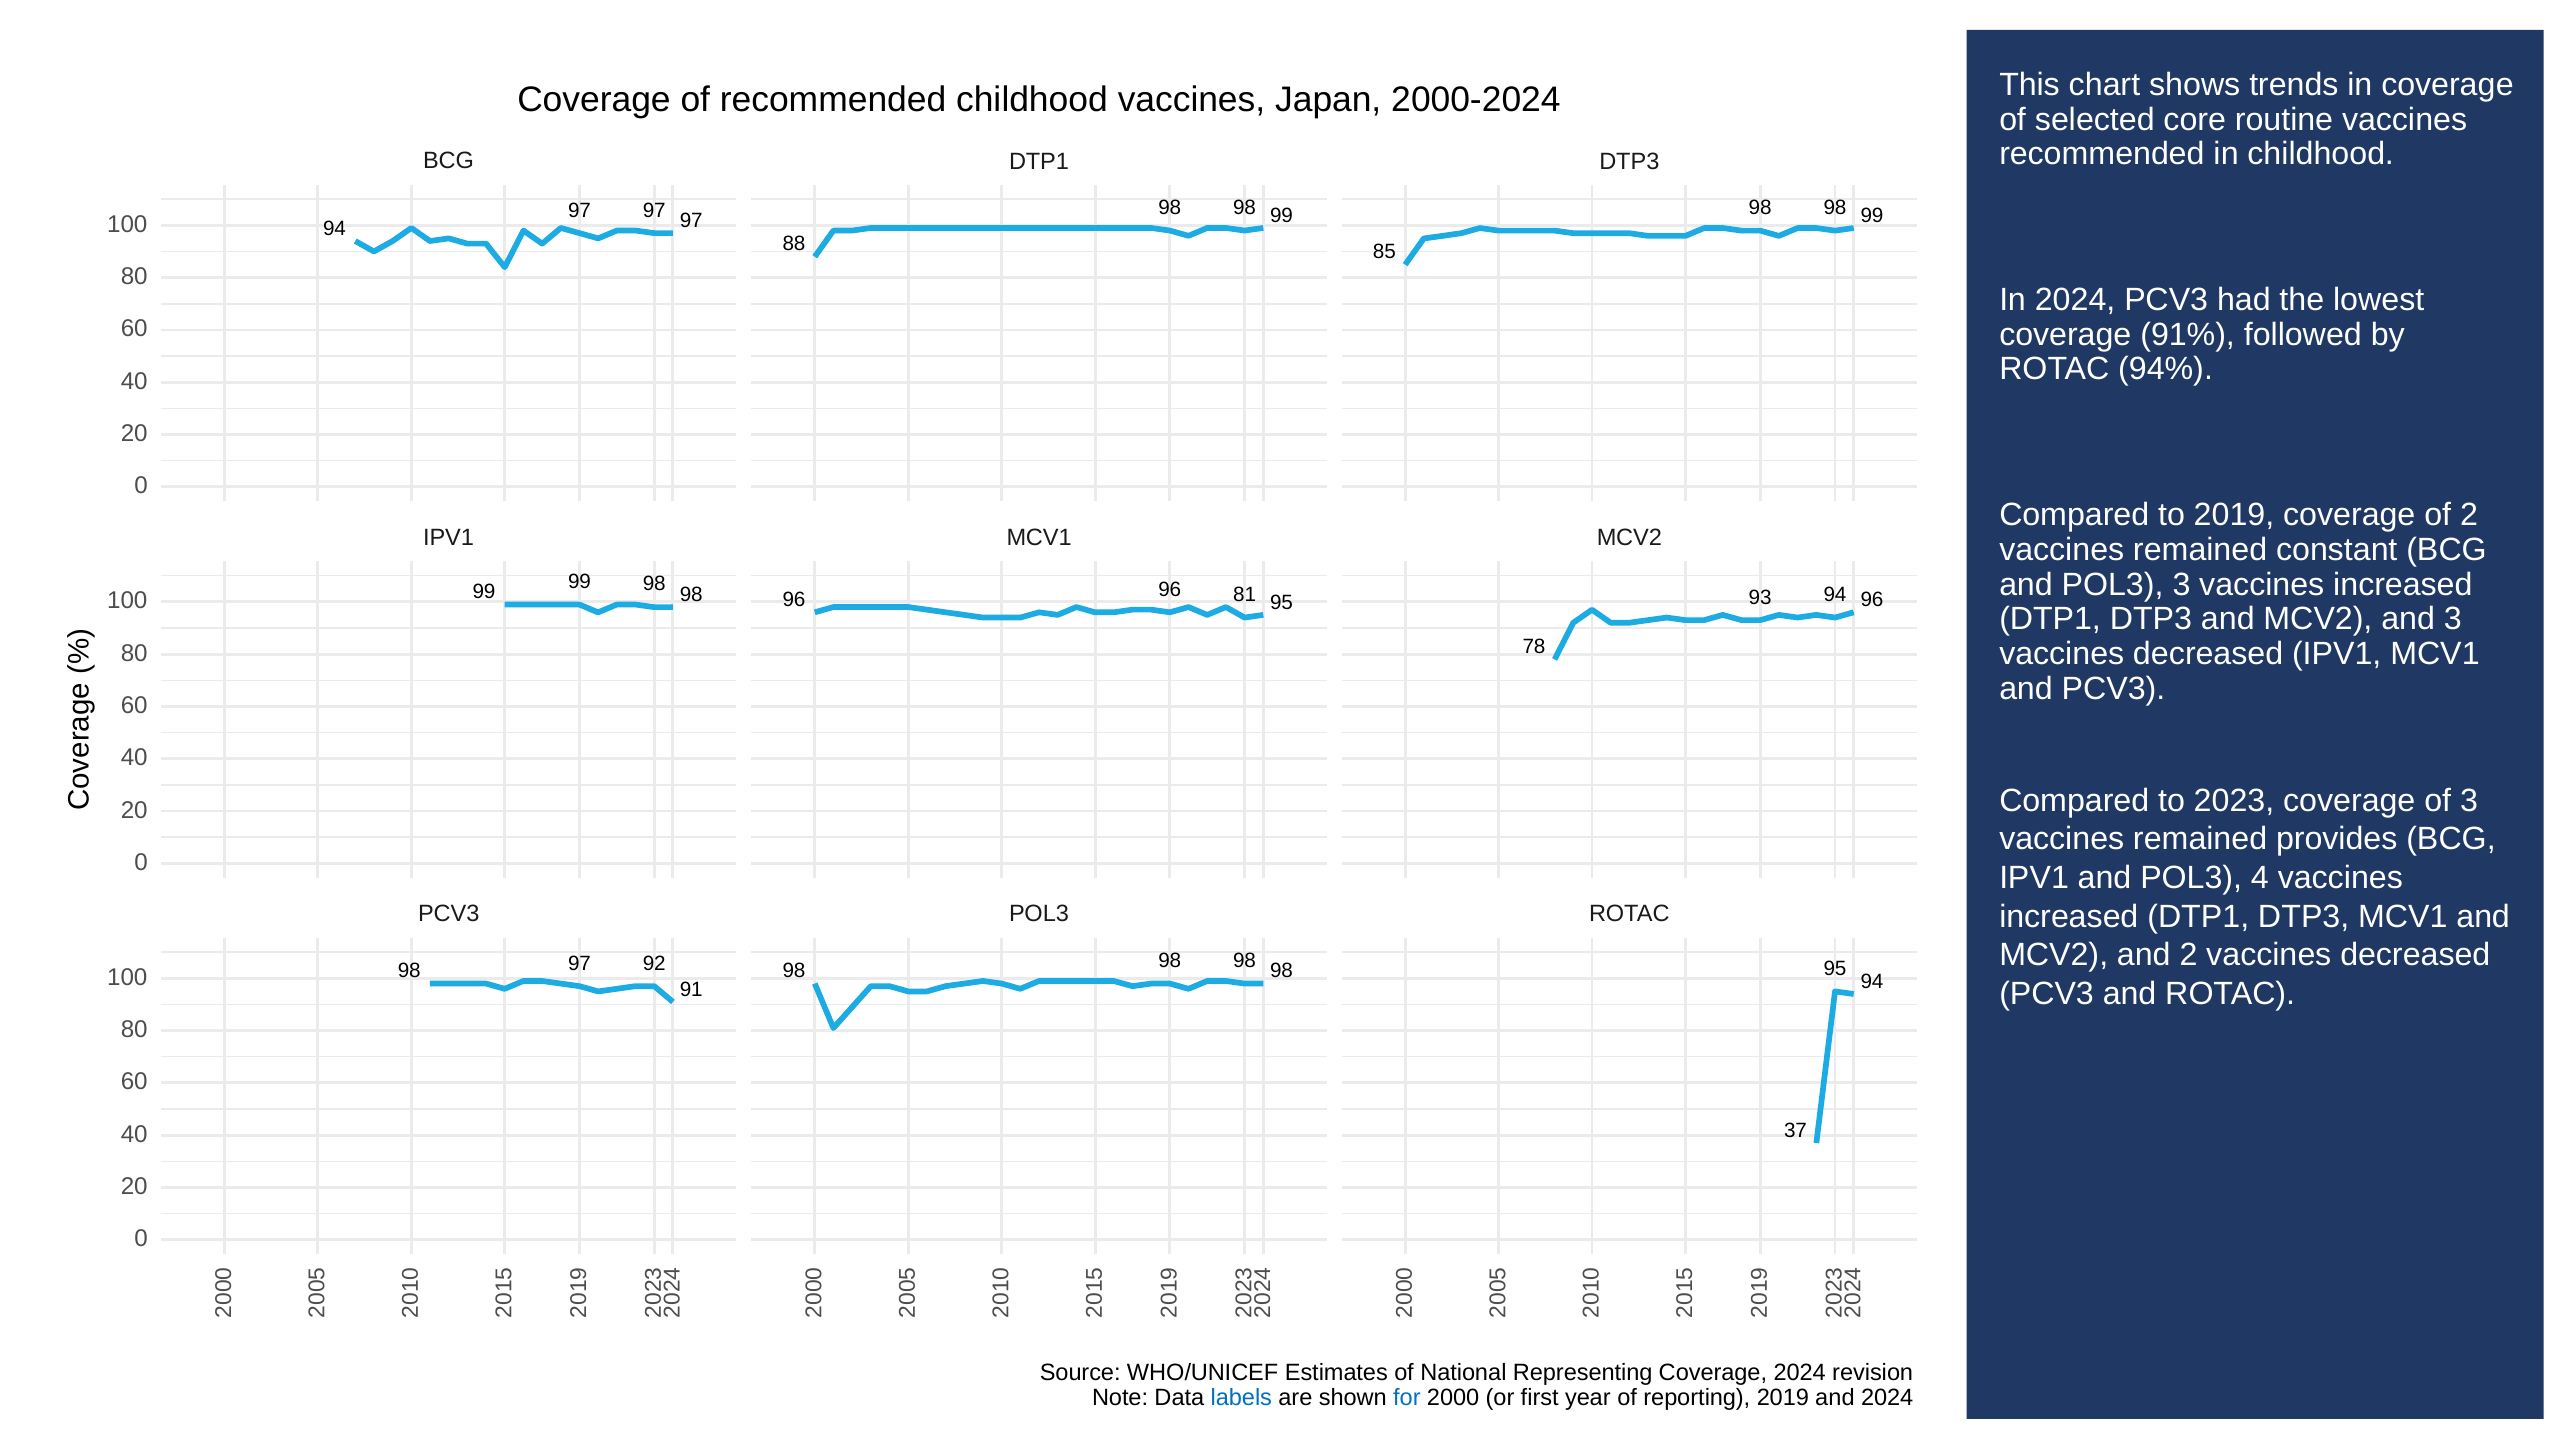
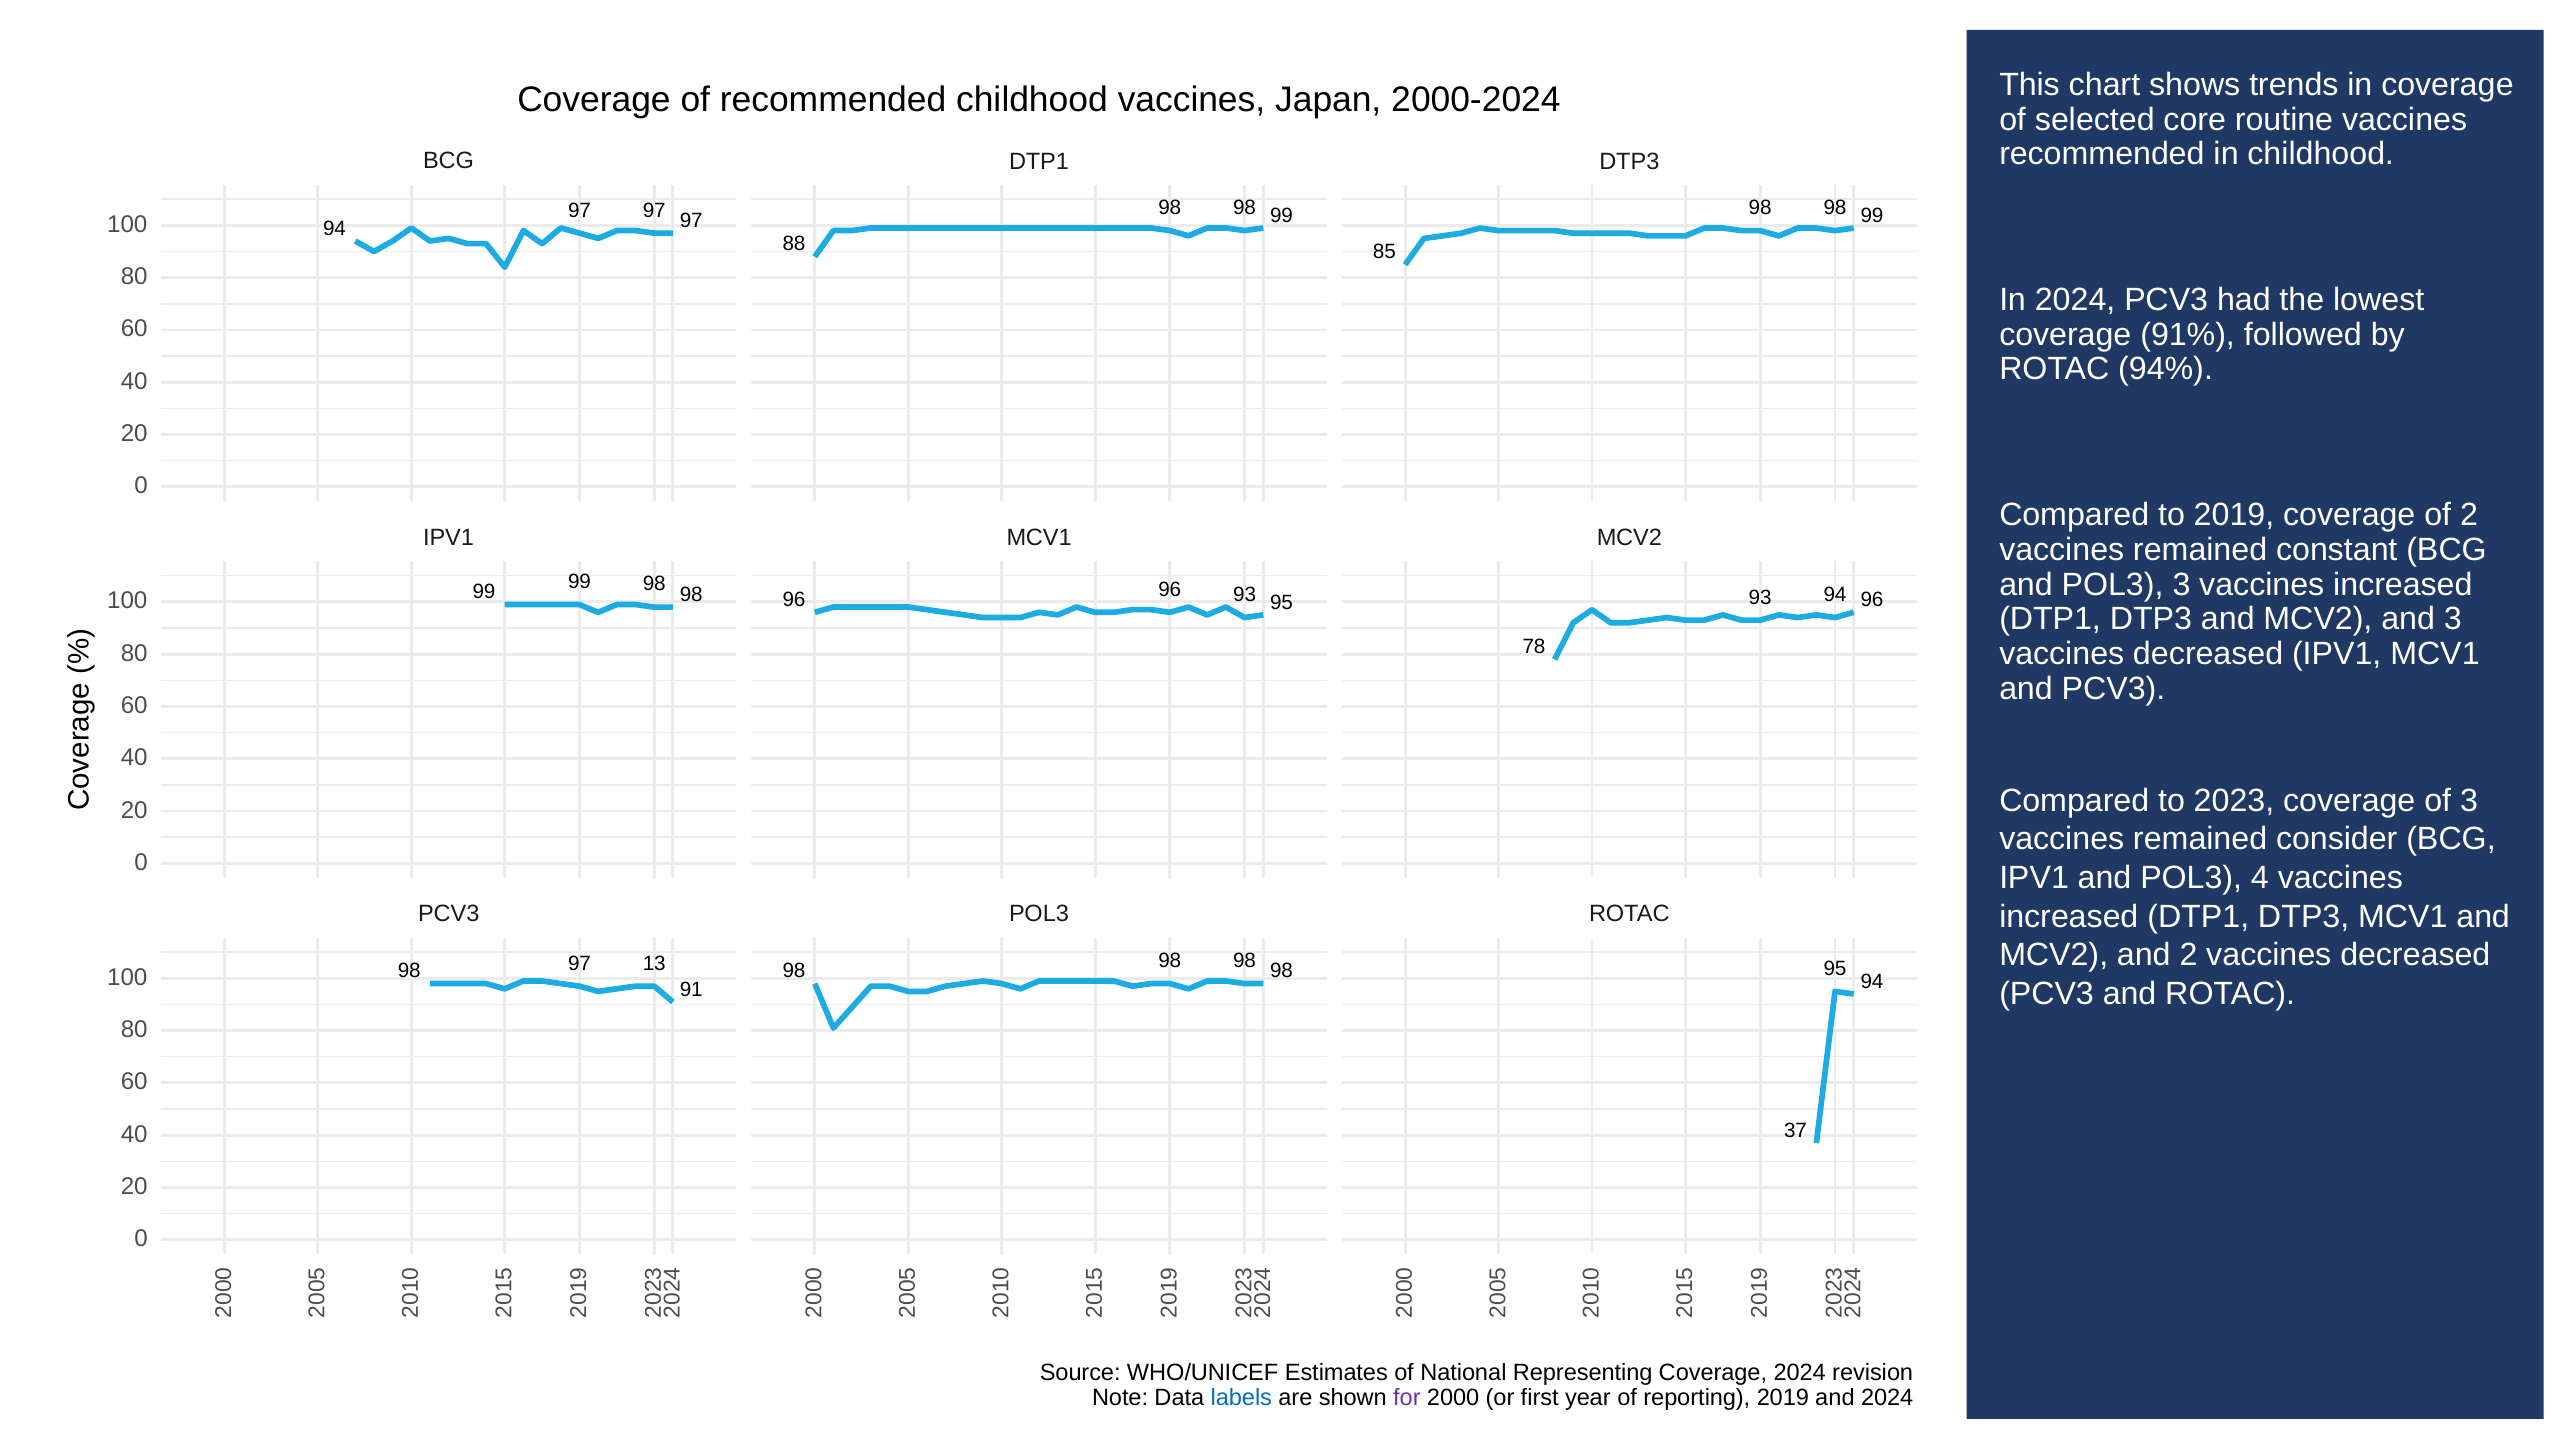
81: 81 -> 93 (1245, 595)
provides: provides -> consider (2337, 839)
92: 92 -> 13 (654, 963)
for colour: blue -> purple (1407, 1398)
